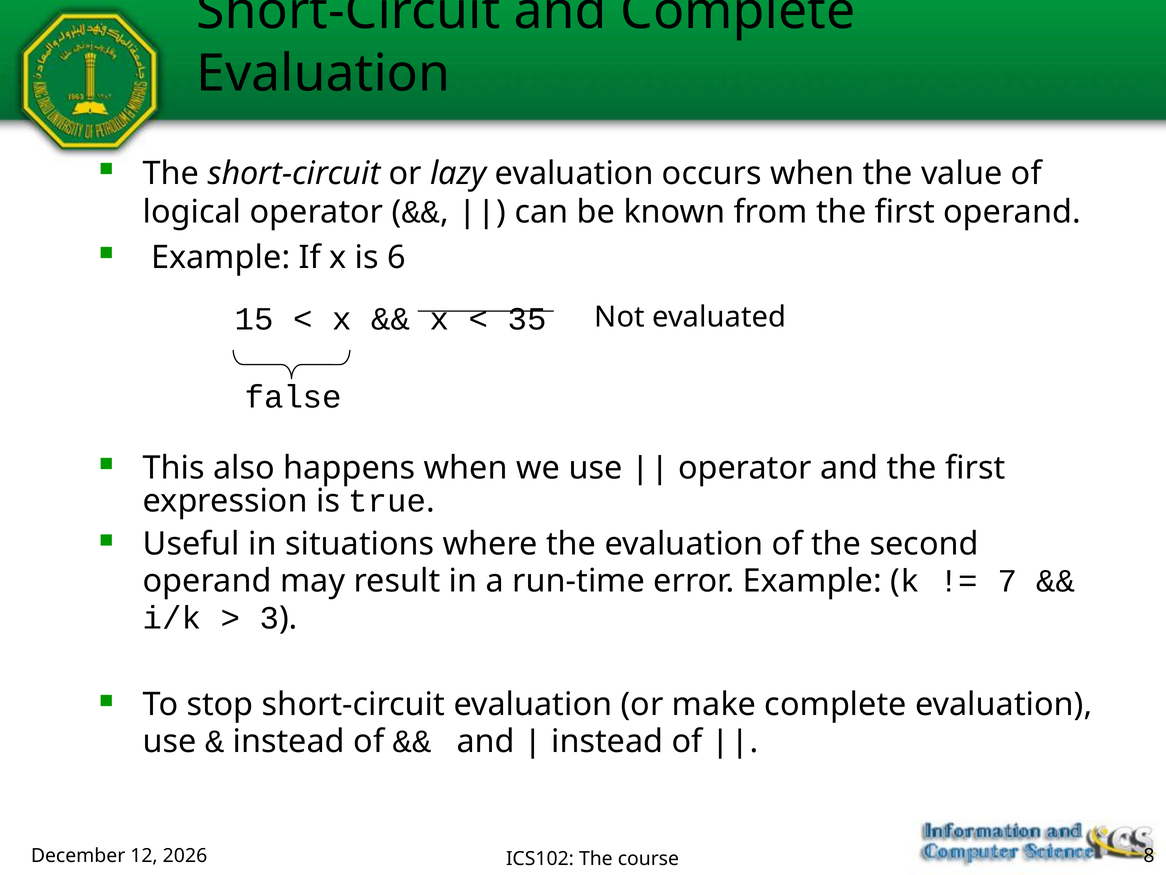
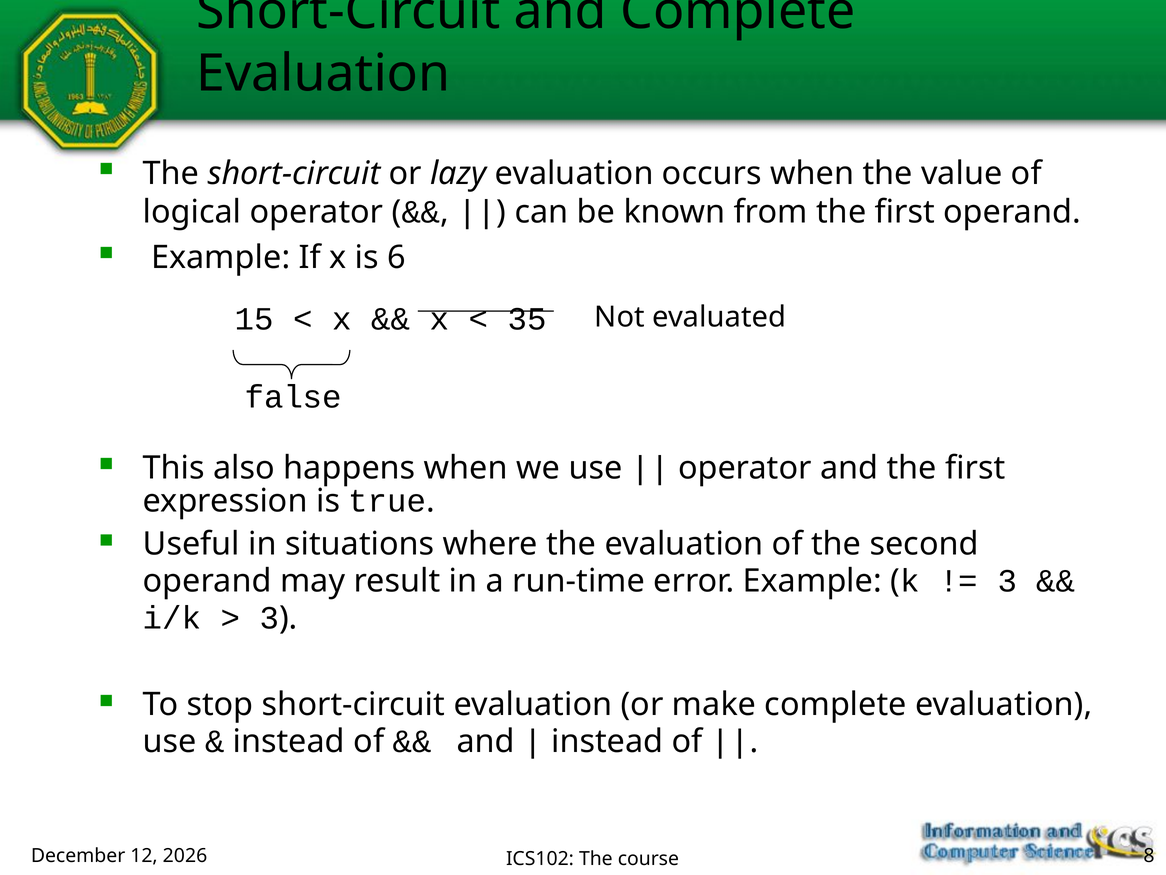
7: 7 -> 3 (1007, 581)
